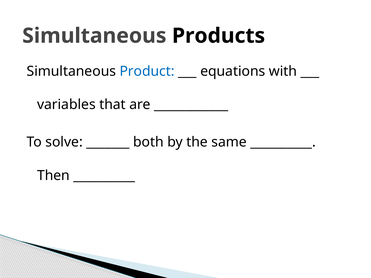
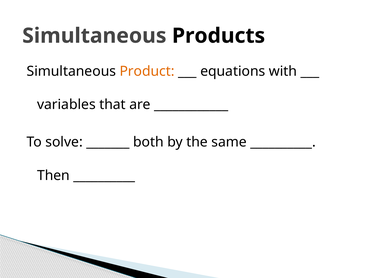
Product colour: blue -> orange (147, 71)
